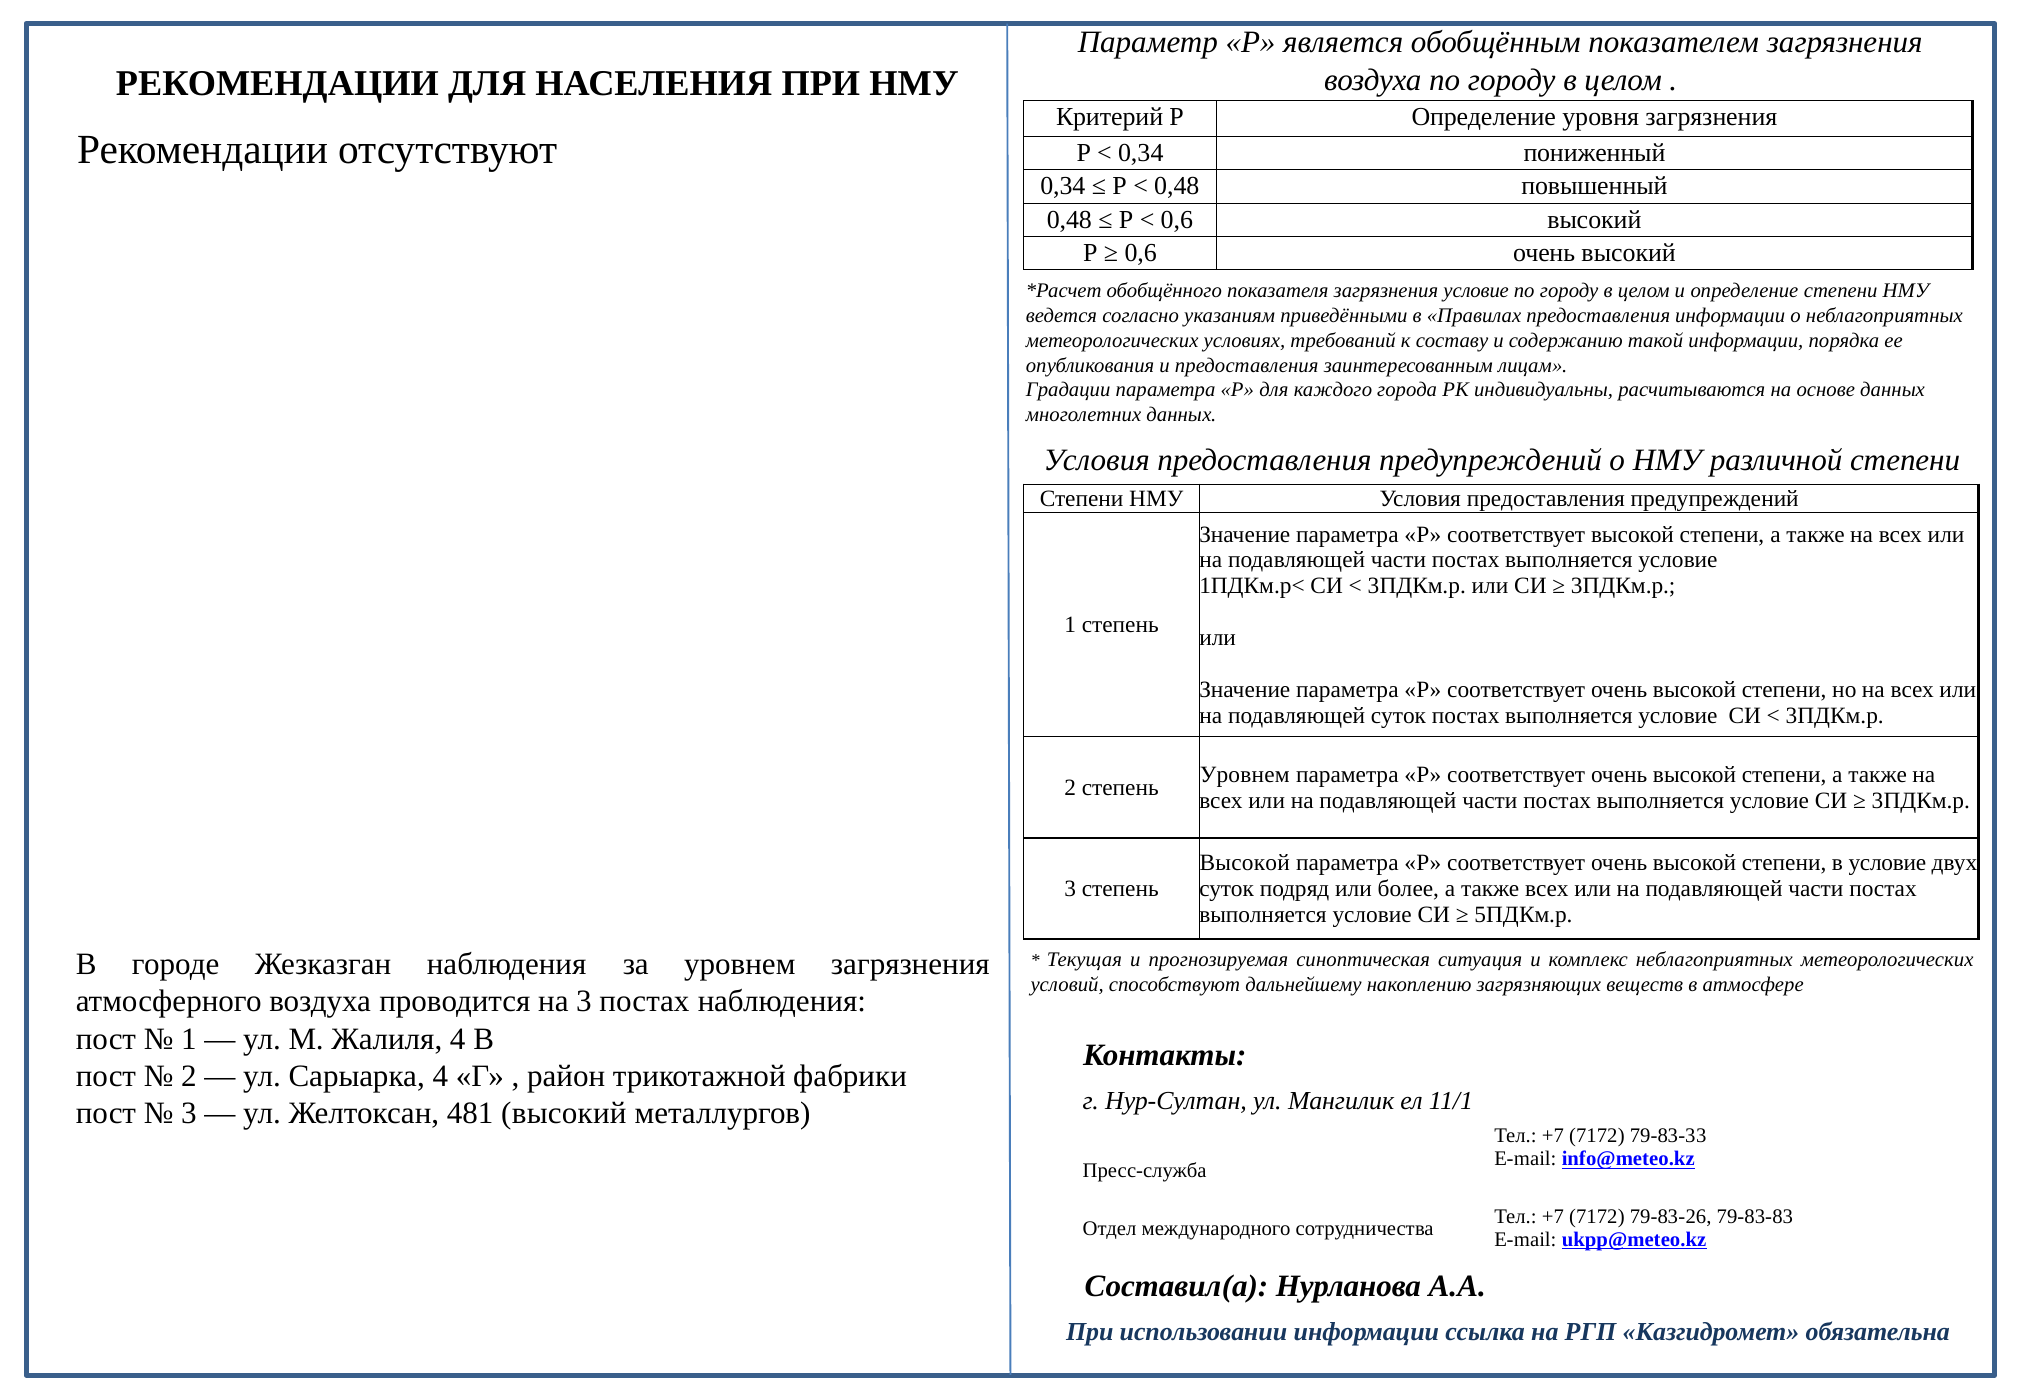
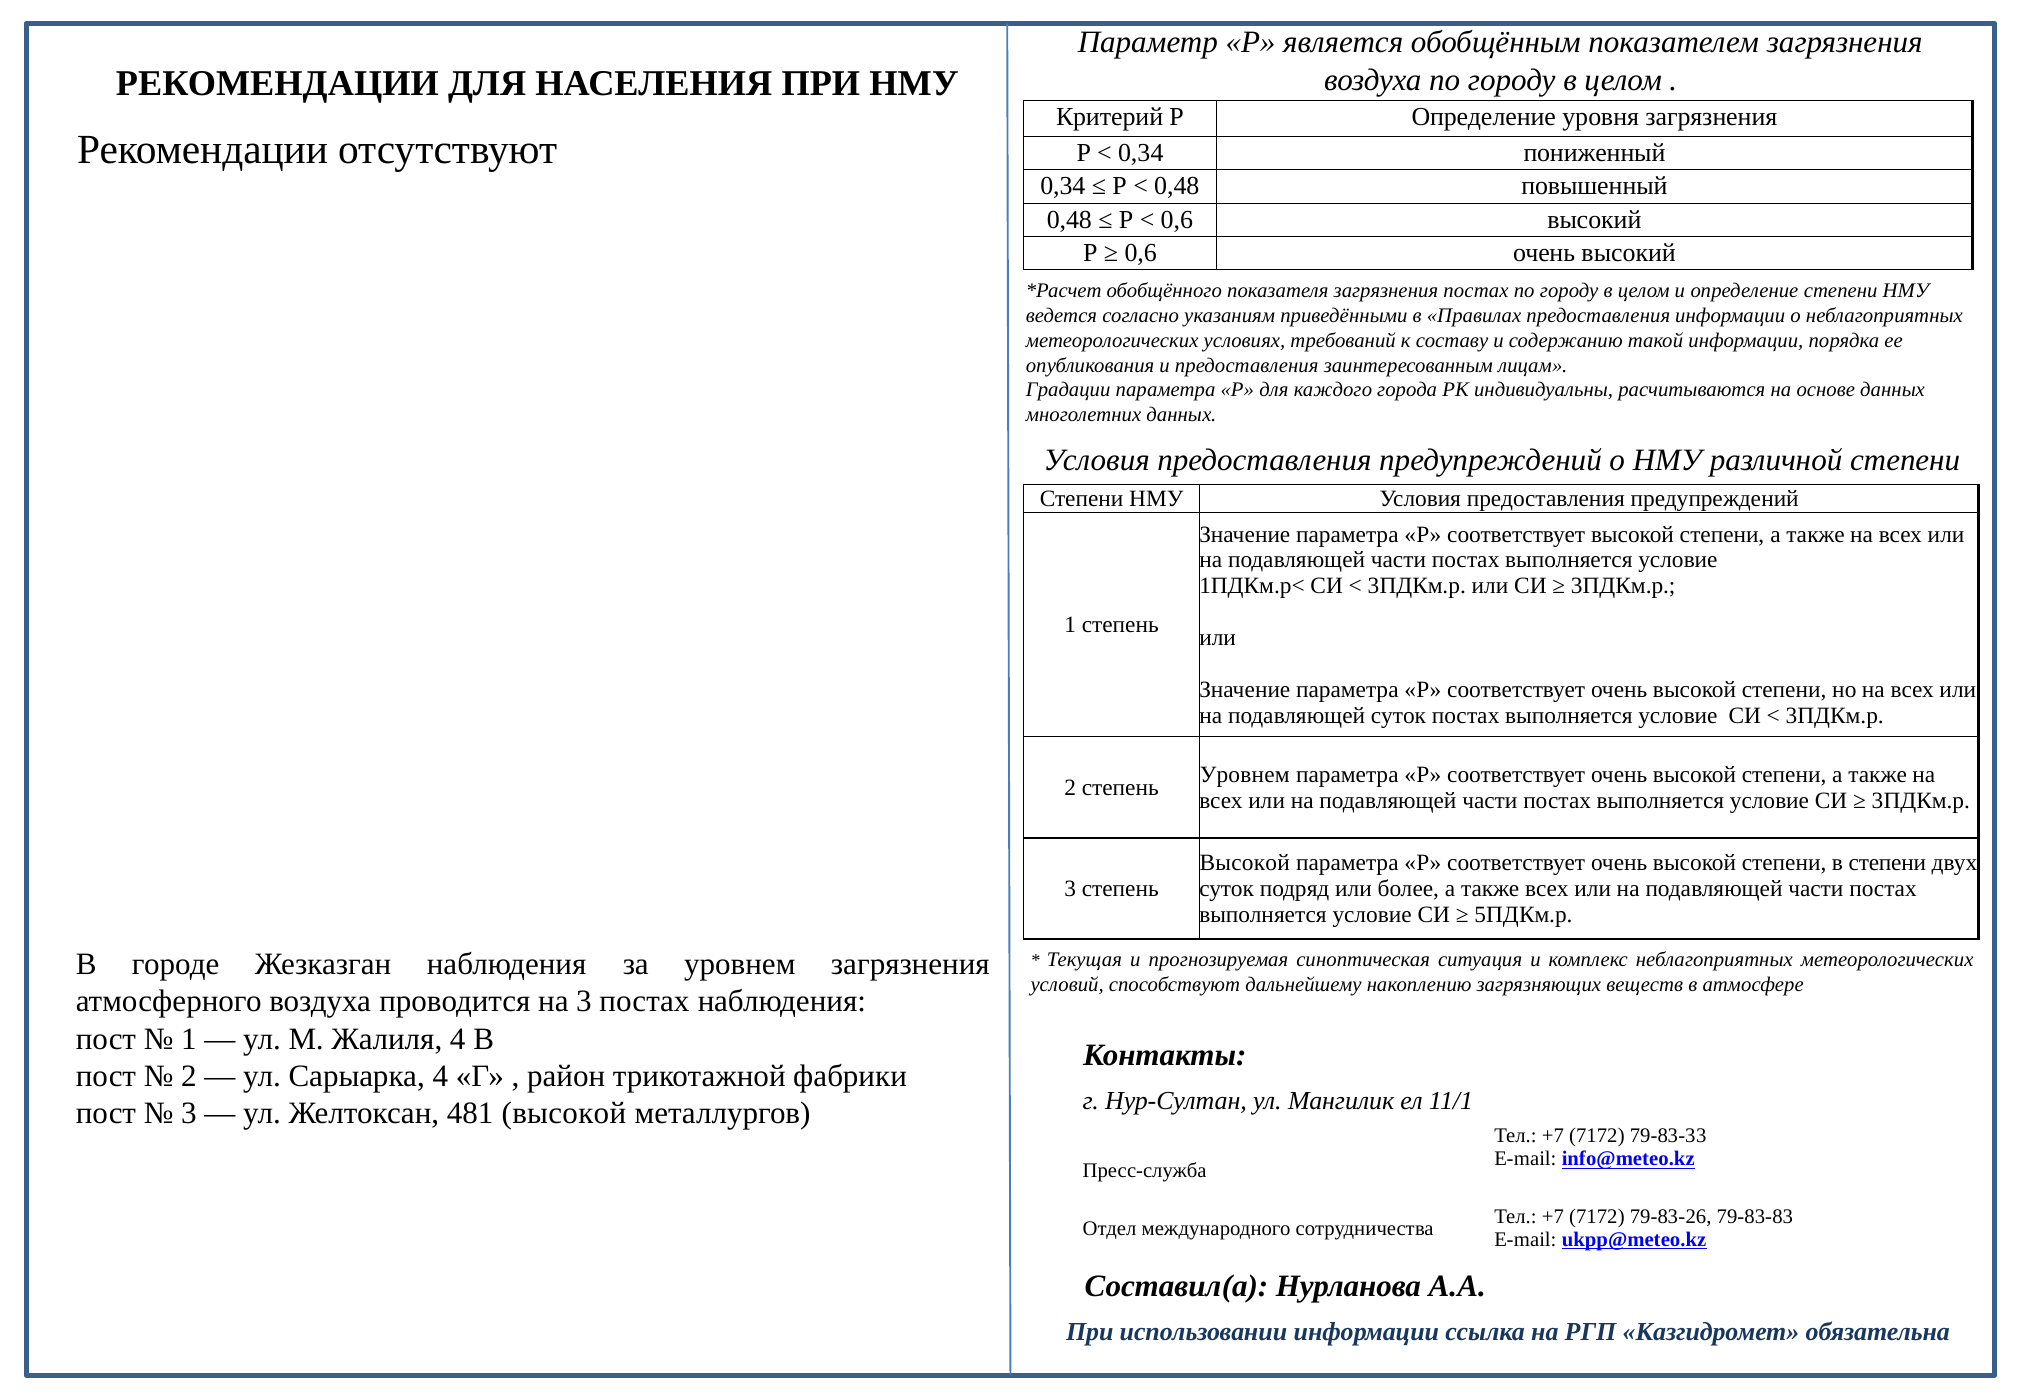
загрязнения условие: условие -> постах (1476, 291)
в условие: условие -> степени (1887, 863)
481 высокий: высокий -> высокой (564, 1114)
